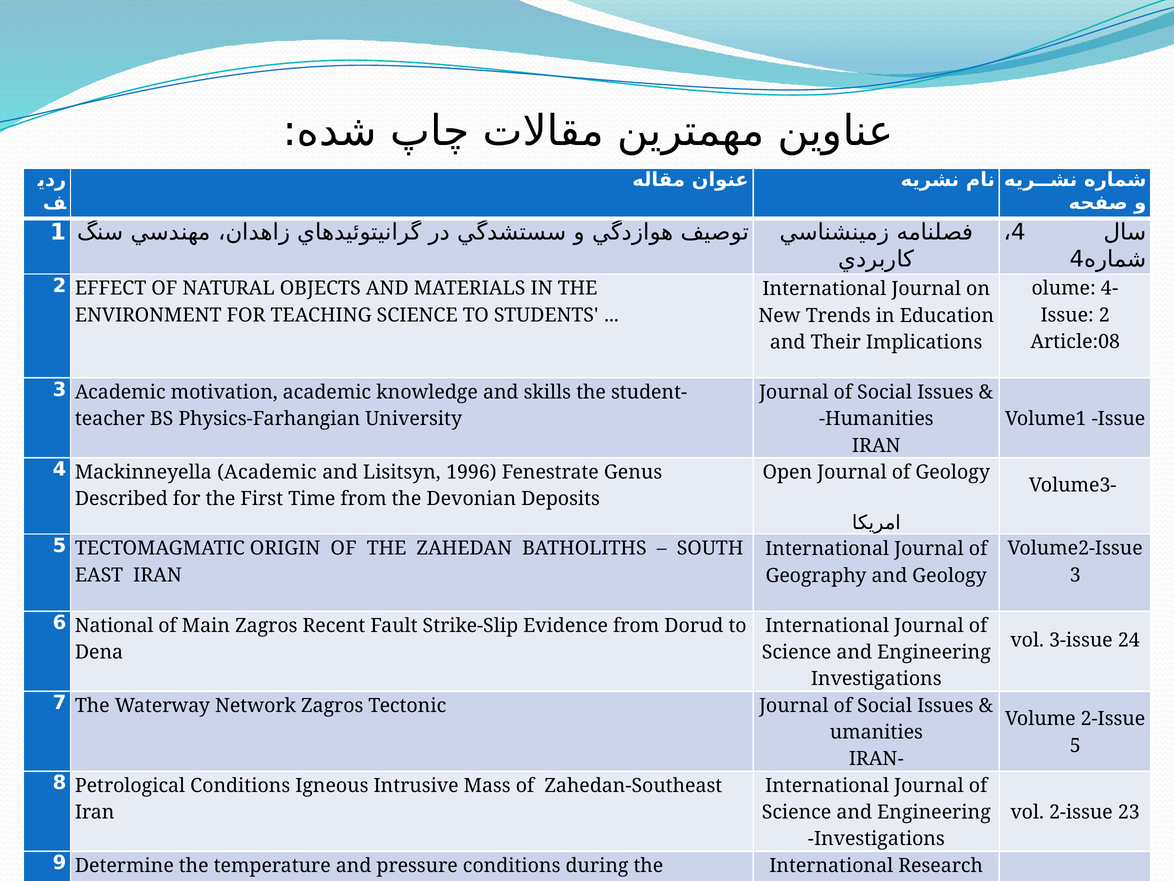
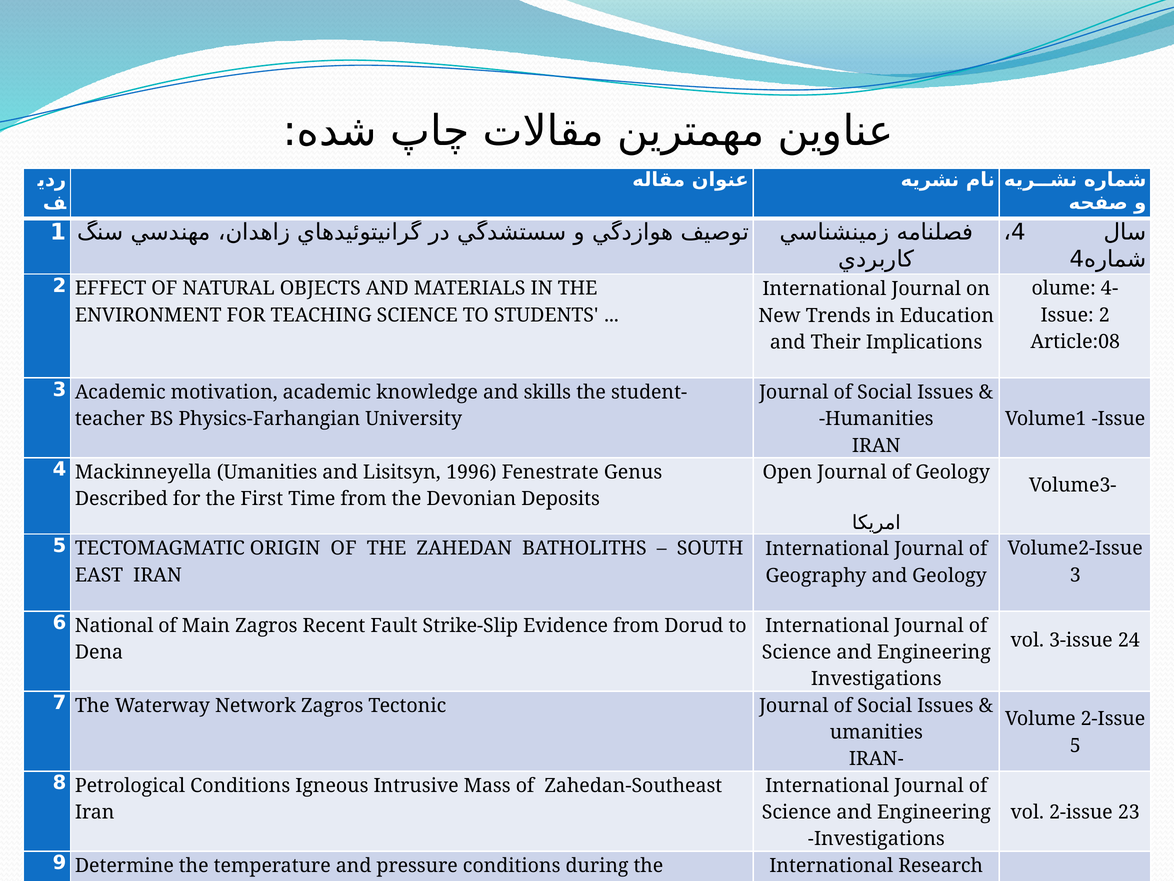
Mackinneyella Academic: Academic -> Umanities (267, 472)
